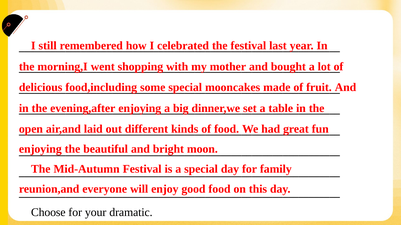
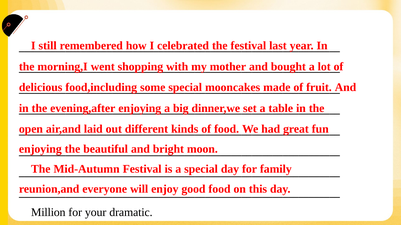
Choose: Choose -> Million (48, 213)
